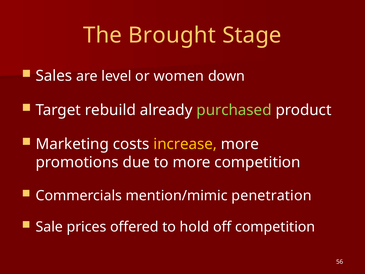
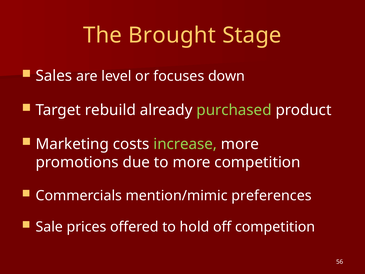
women: women -> focuses (179, 76)
increase colour: yellow -> light green (185, 144)
penetration: penetration -> preferences (272, 195)
